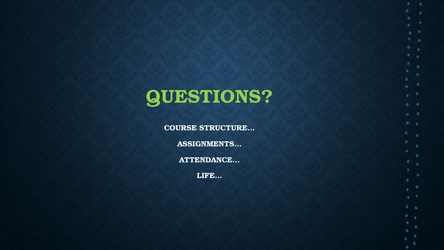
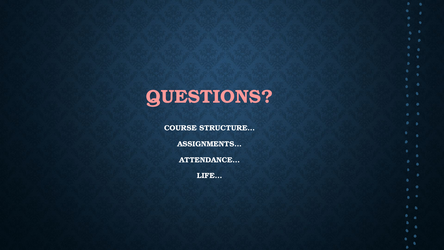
QUESTIONS colour: light green -> pink (210, 97)
